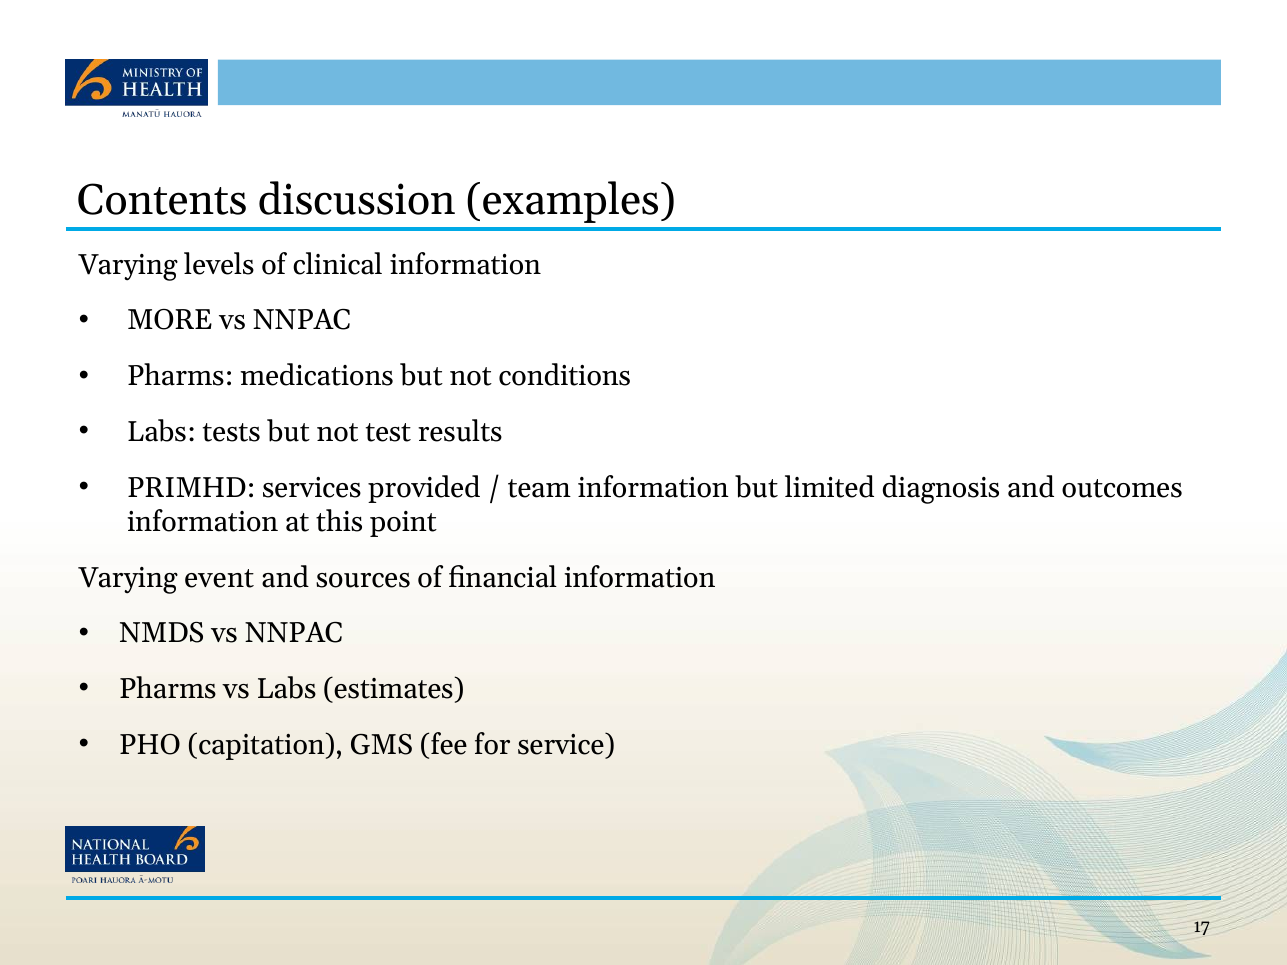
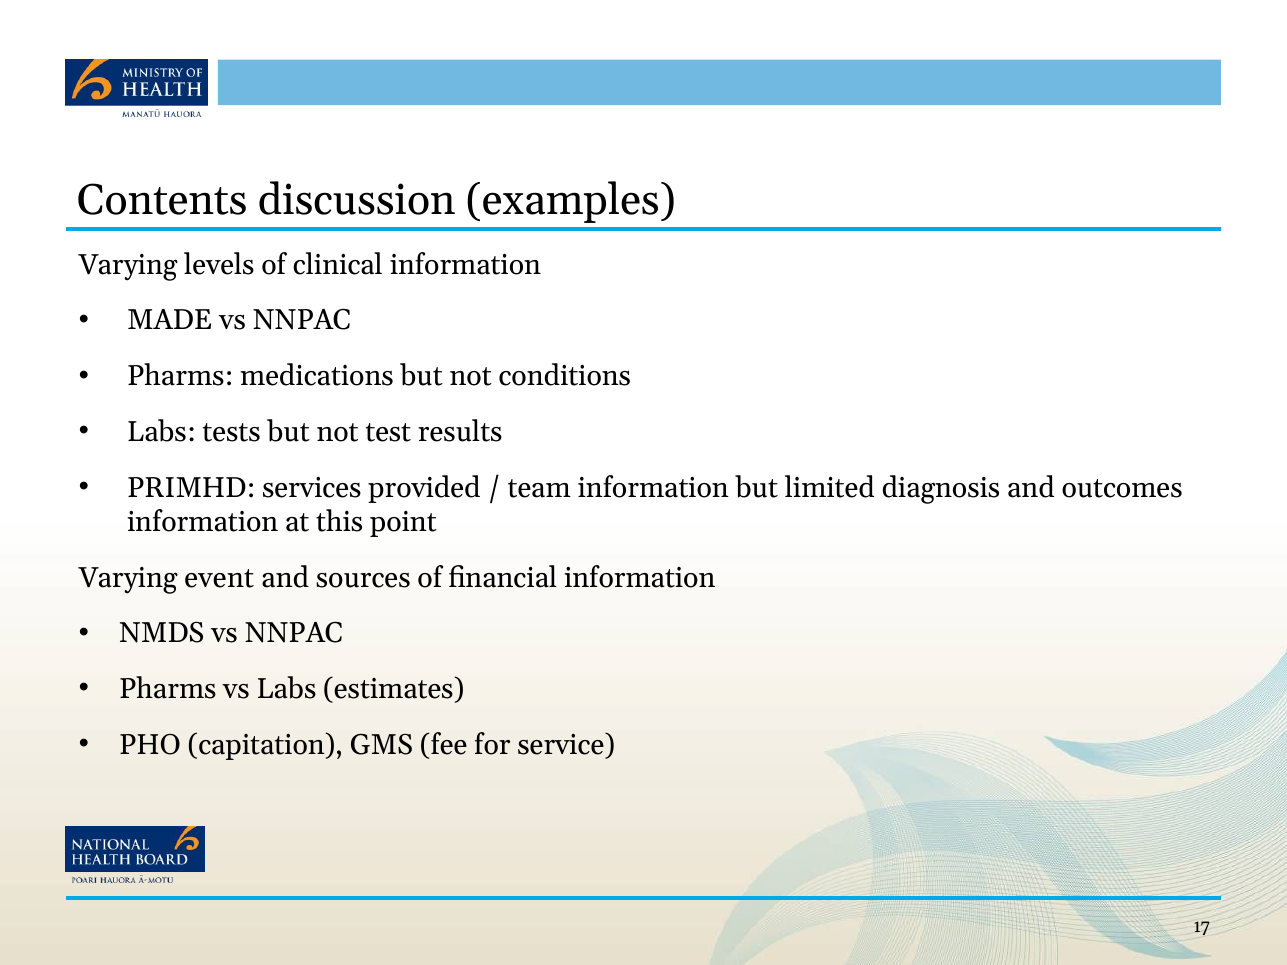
MORE: MORE -> MADE (170, 321)
